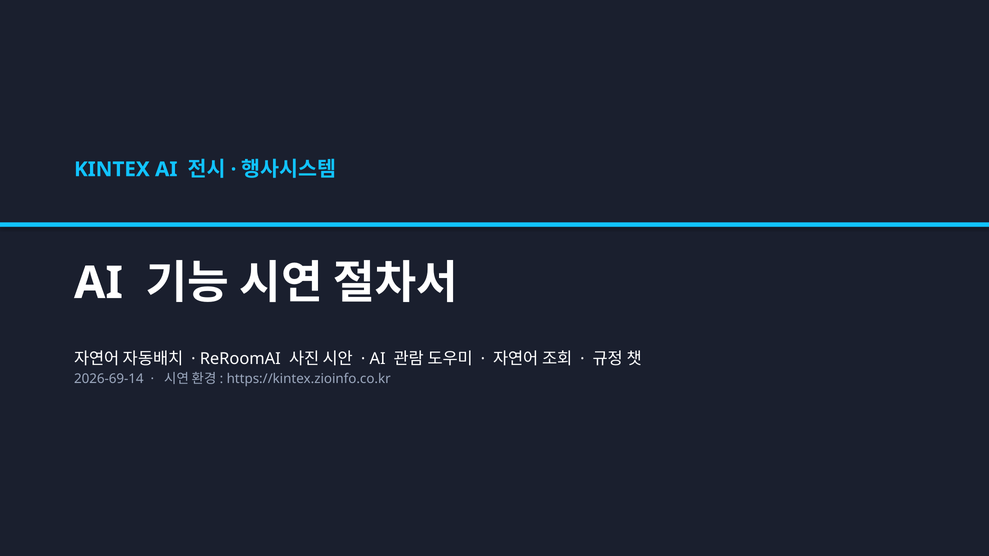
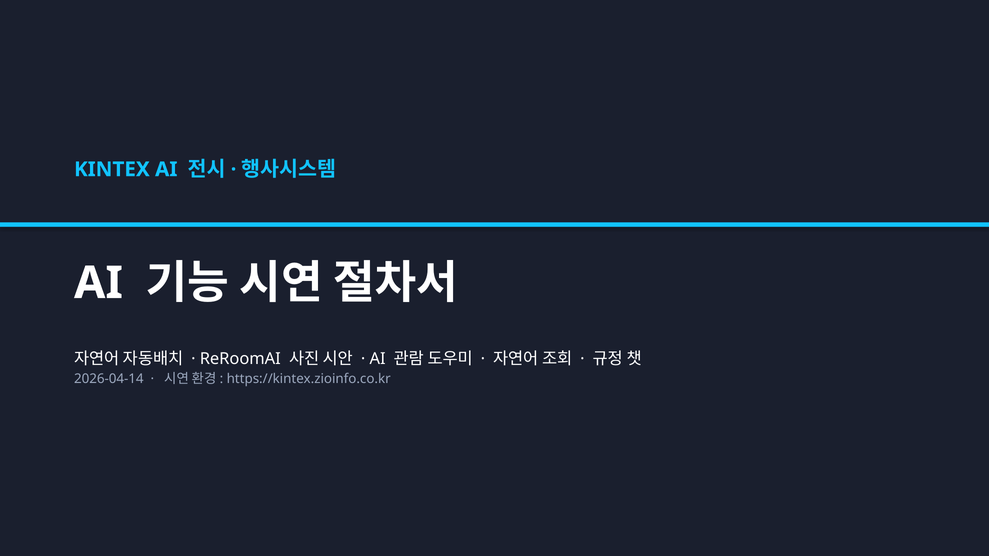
2026-69-14: 2026-69-14 -> 2026-04-14 (109, 379)
